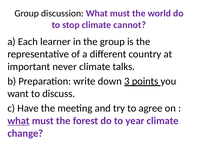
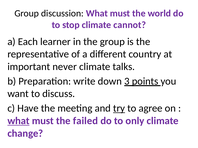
try underline: none -> present (119, 109)
forest: forest -> failed (85, 121)
year: year -> only (135, 121)
